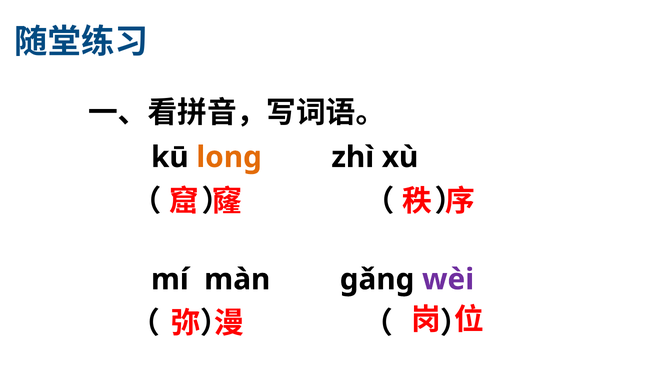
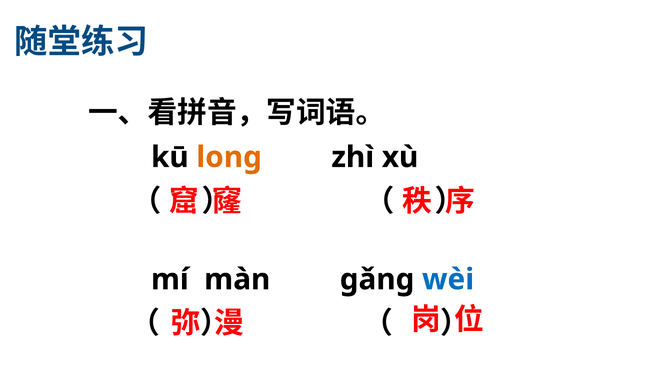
wèi colour: purple -> blue (448, 279)
